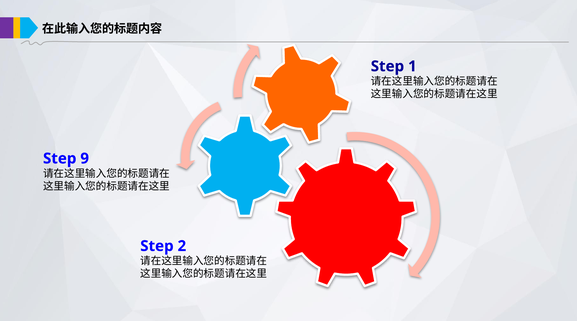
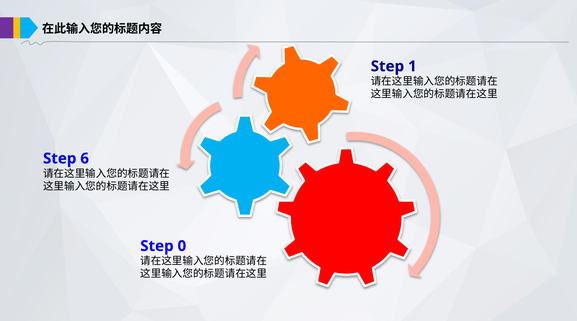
9: 9 -> 6 (85, 158)
2: 2 -> 0 (182, 246)
